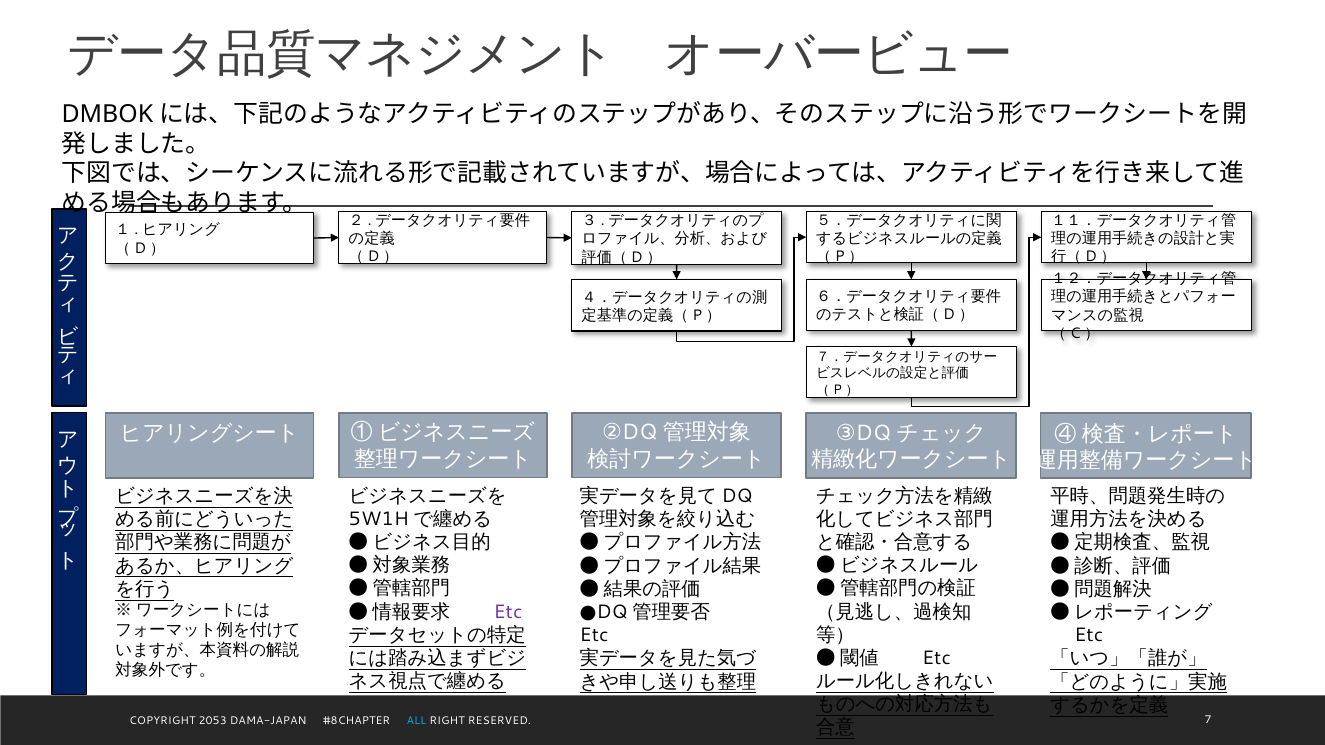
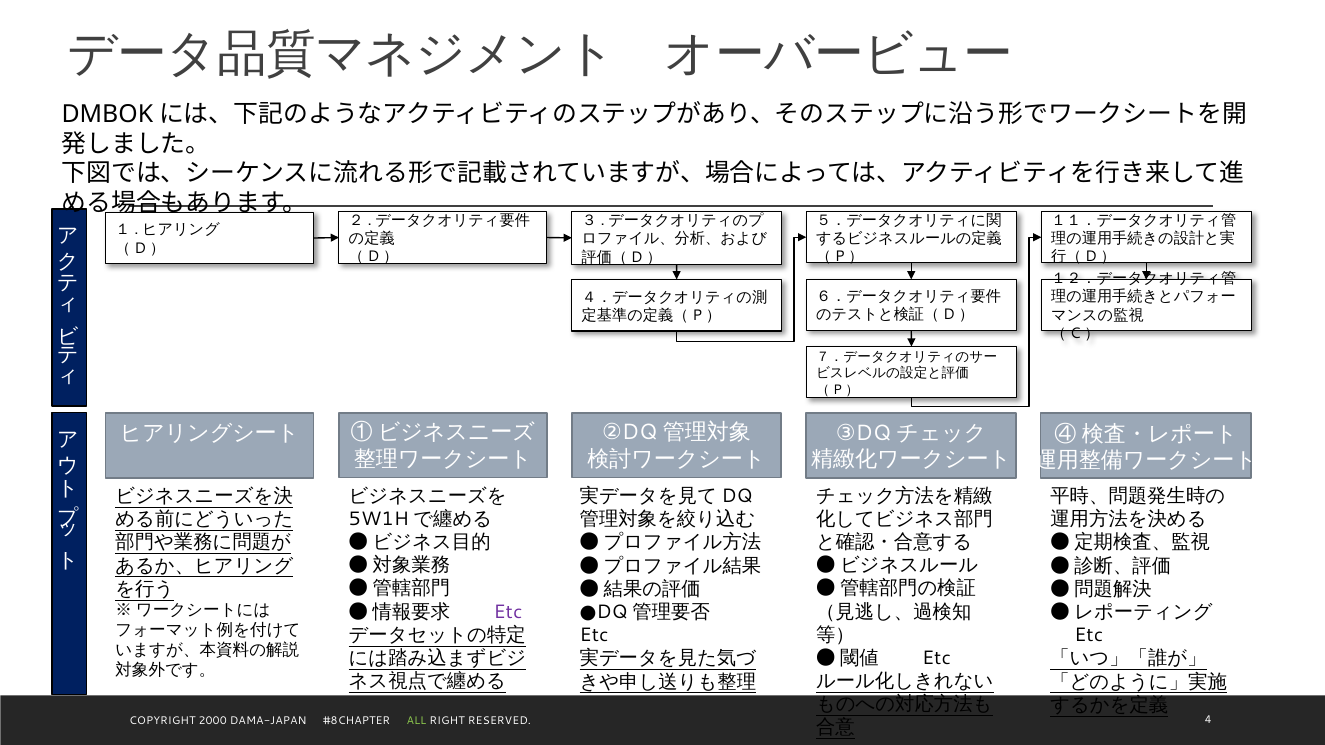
2053: 2053 -> 2000 (213, 721)
ALL colour: light blue -> light green (417, 721)
7: 7 -> 4 (1208, 720)
